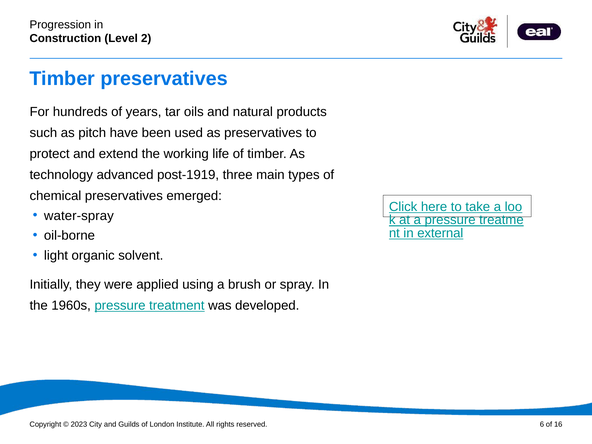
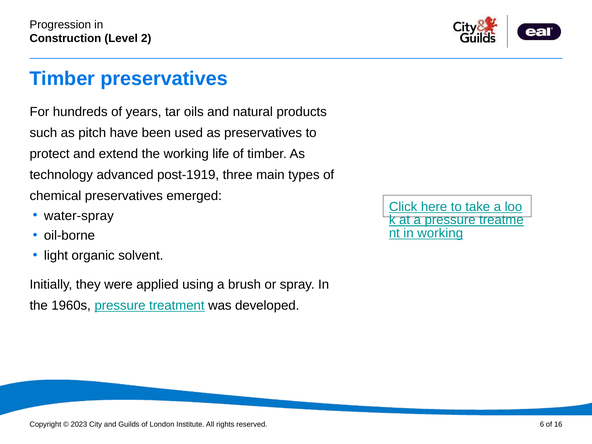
in external: external -> working (440, 233)
